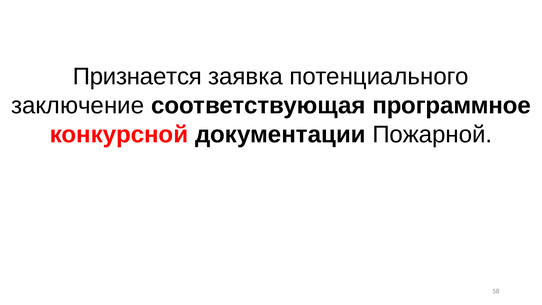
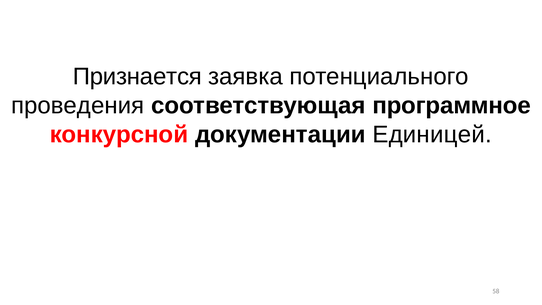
заключение: заключение -> проведения (78, 106)
Пожарной: Пожарной -> Единицей (432, 134)
